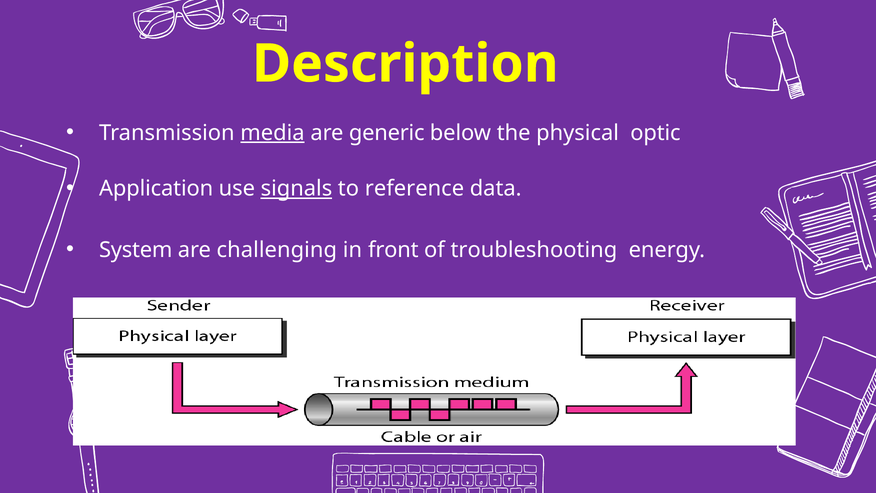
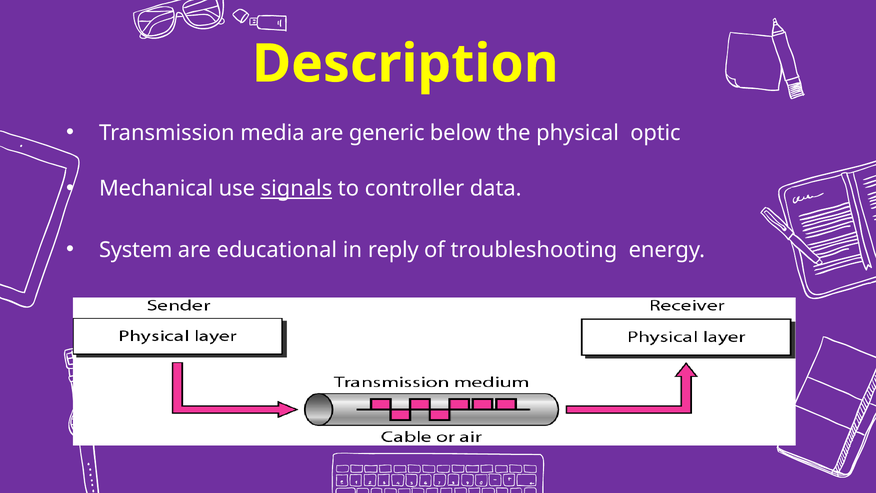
media underline: present -> none (272, 133)
Application: Application -> Mechanical (156, 189)
reference: reference -> controller (415, 189)
challenging: challenging -> educational (277, 250)
front: front -> reply (393, 250)
